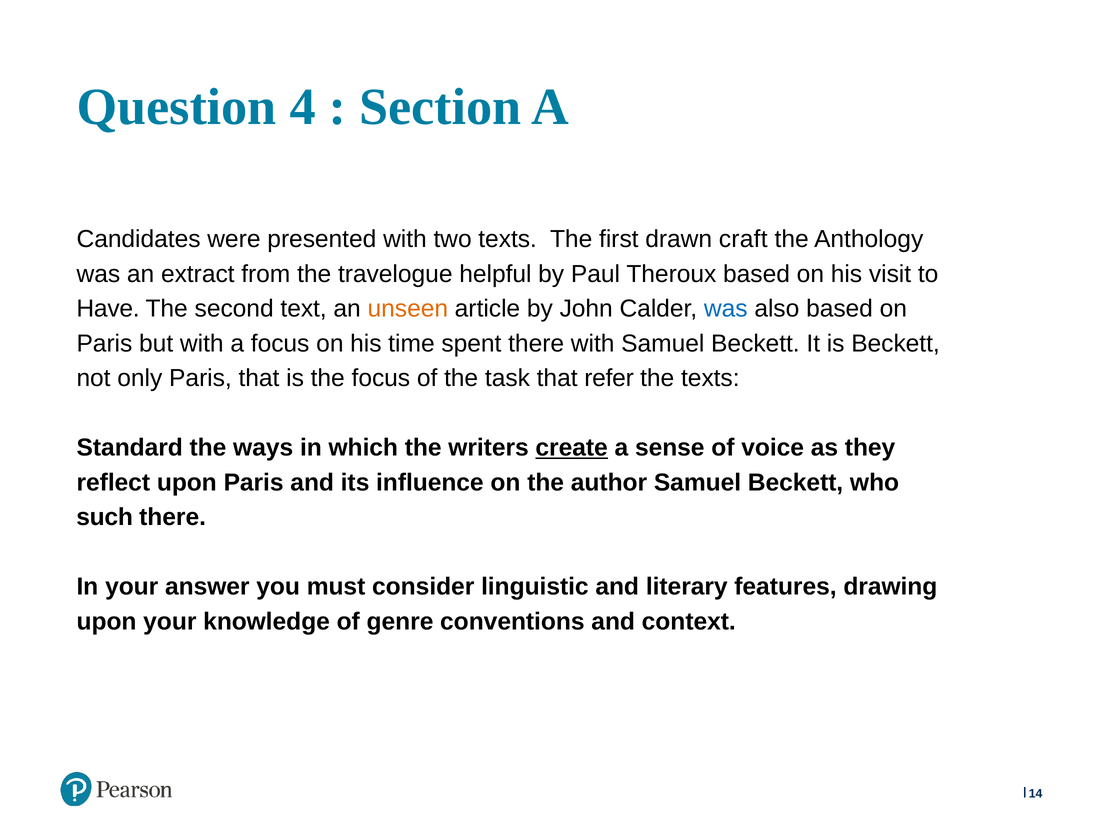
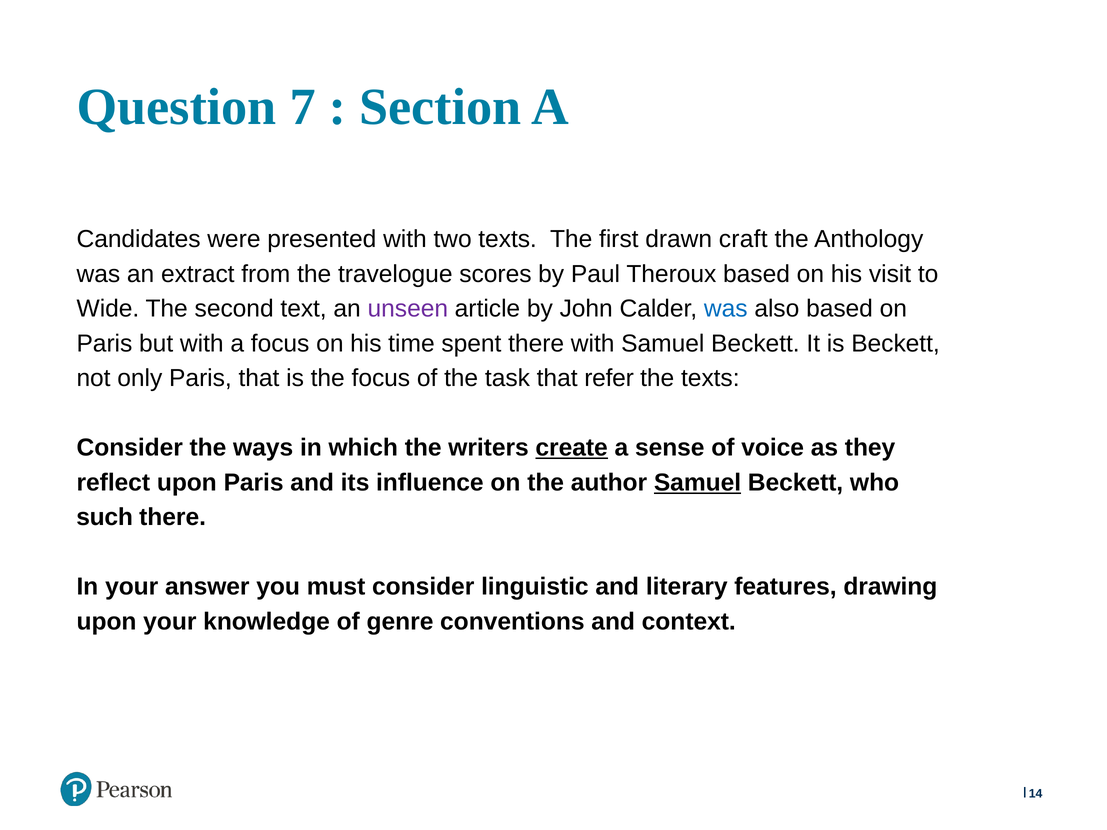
4: 4 -> 7 (303, 107)
helpful: helpful -> scores (495, 274)
Have: Have -> Wide (108, 309)
unseen colour: orange -> purple (408, 309)
Standard: Standard -> Consider (130, 448)
Samuel underline: none -> present (698, 483)
